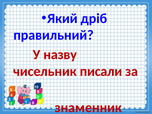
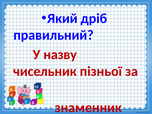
писали: писали -> пізньої (101, 71)
